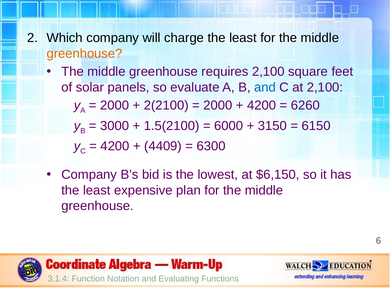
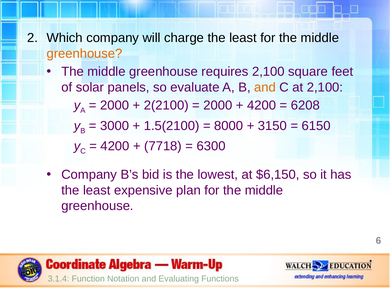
and colour: blue -> orange (265, 87)
6260: 6260 -> 6208 (305, 106)
6000: 6000 -> 8000 (229, 126)
4409: 4409 -> 7718 (163, 146)
